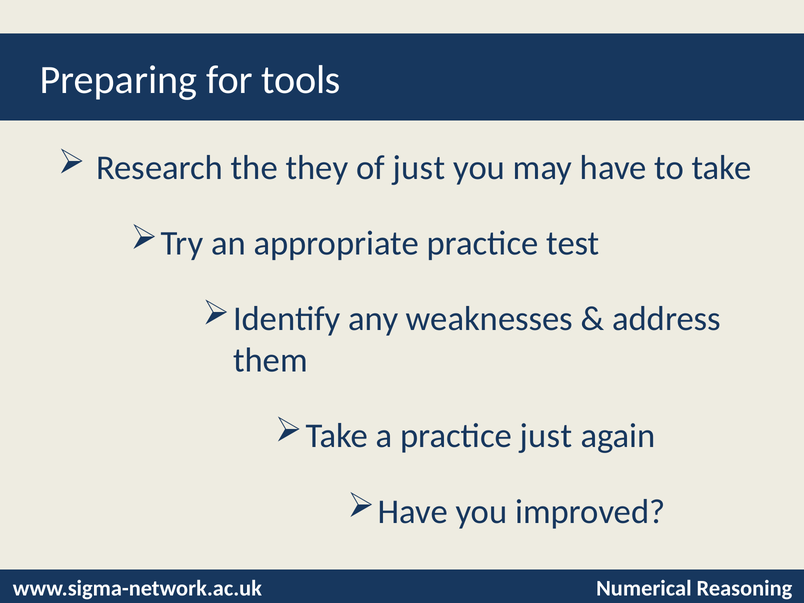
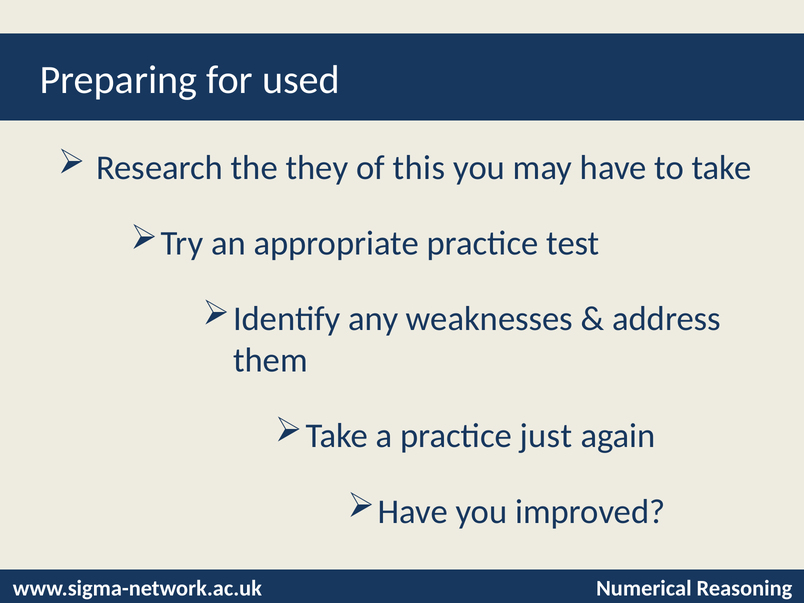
tools: tools -> used (301, 80)
of just: just -> this (419, 168)
